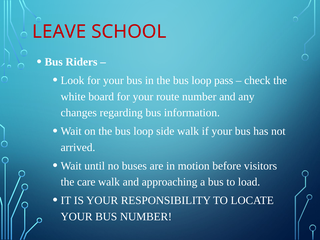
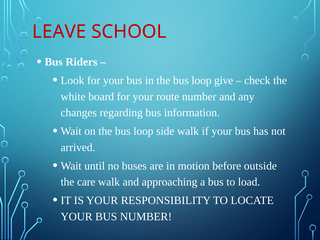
pass: pass -> give (224, 80)
visitors: visitors -> outside (260, 166)
